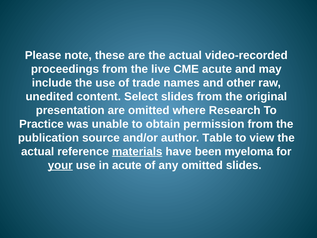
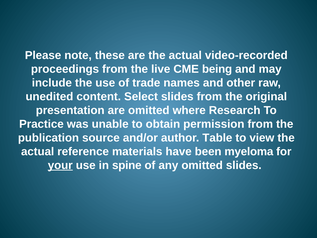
CME acute: acute -> being (217, 69)
materials underline: present -> none (137, 151)
in acute: acute -> spine (127, 165)
